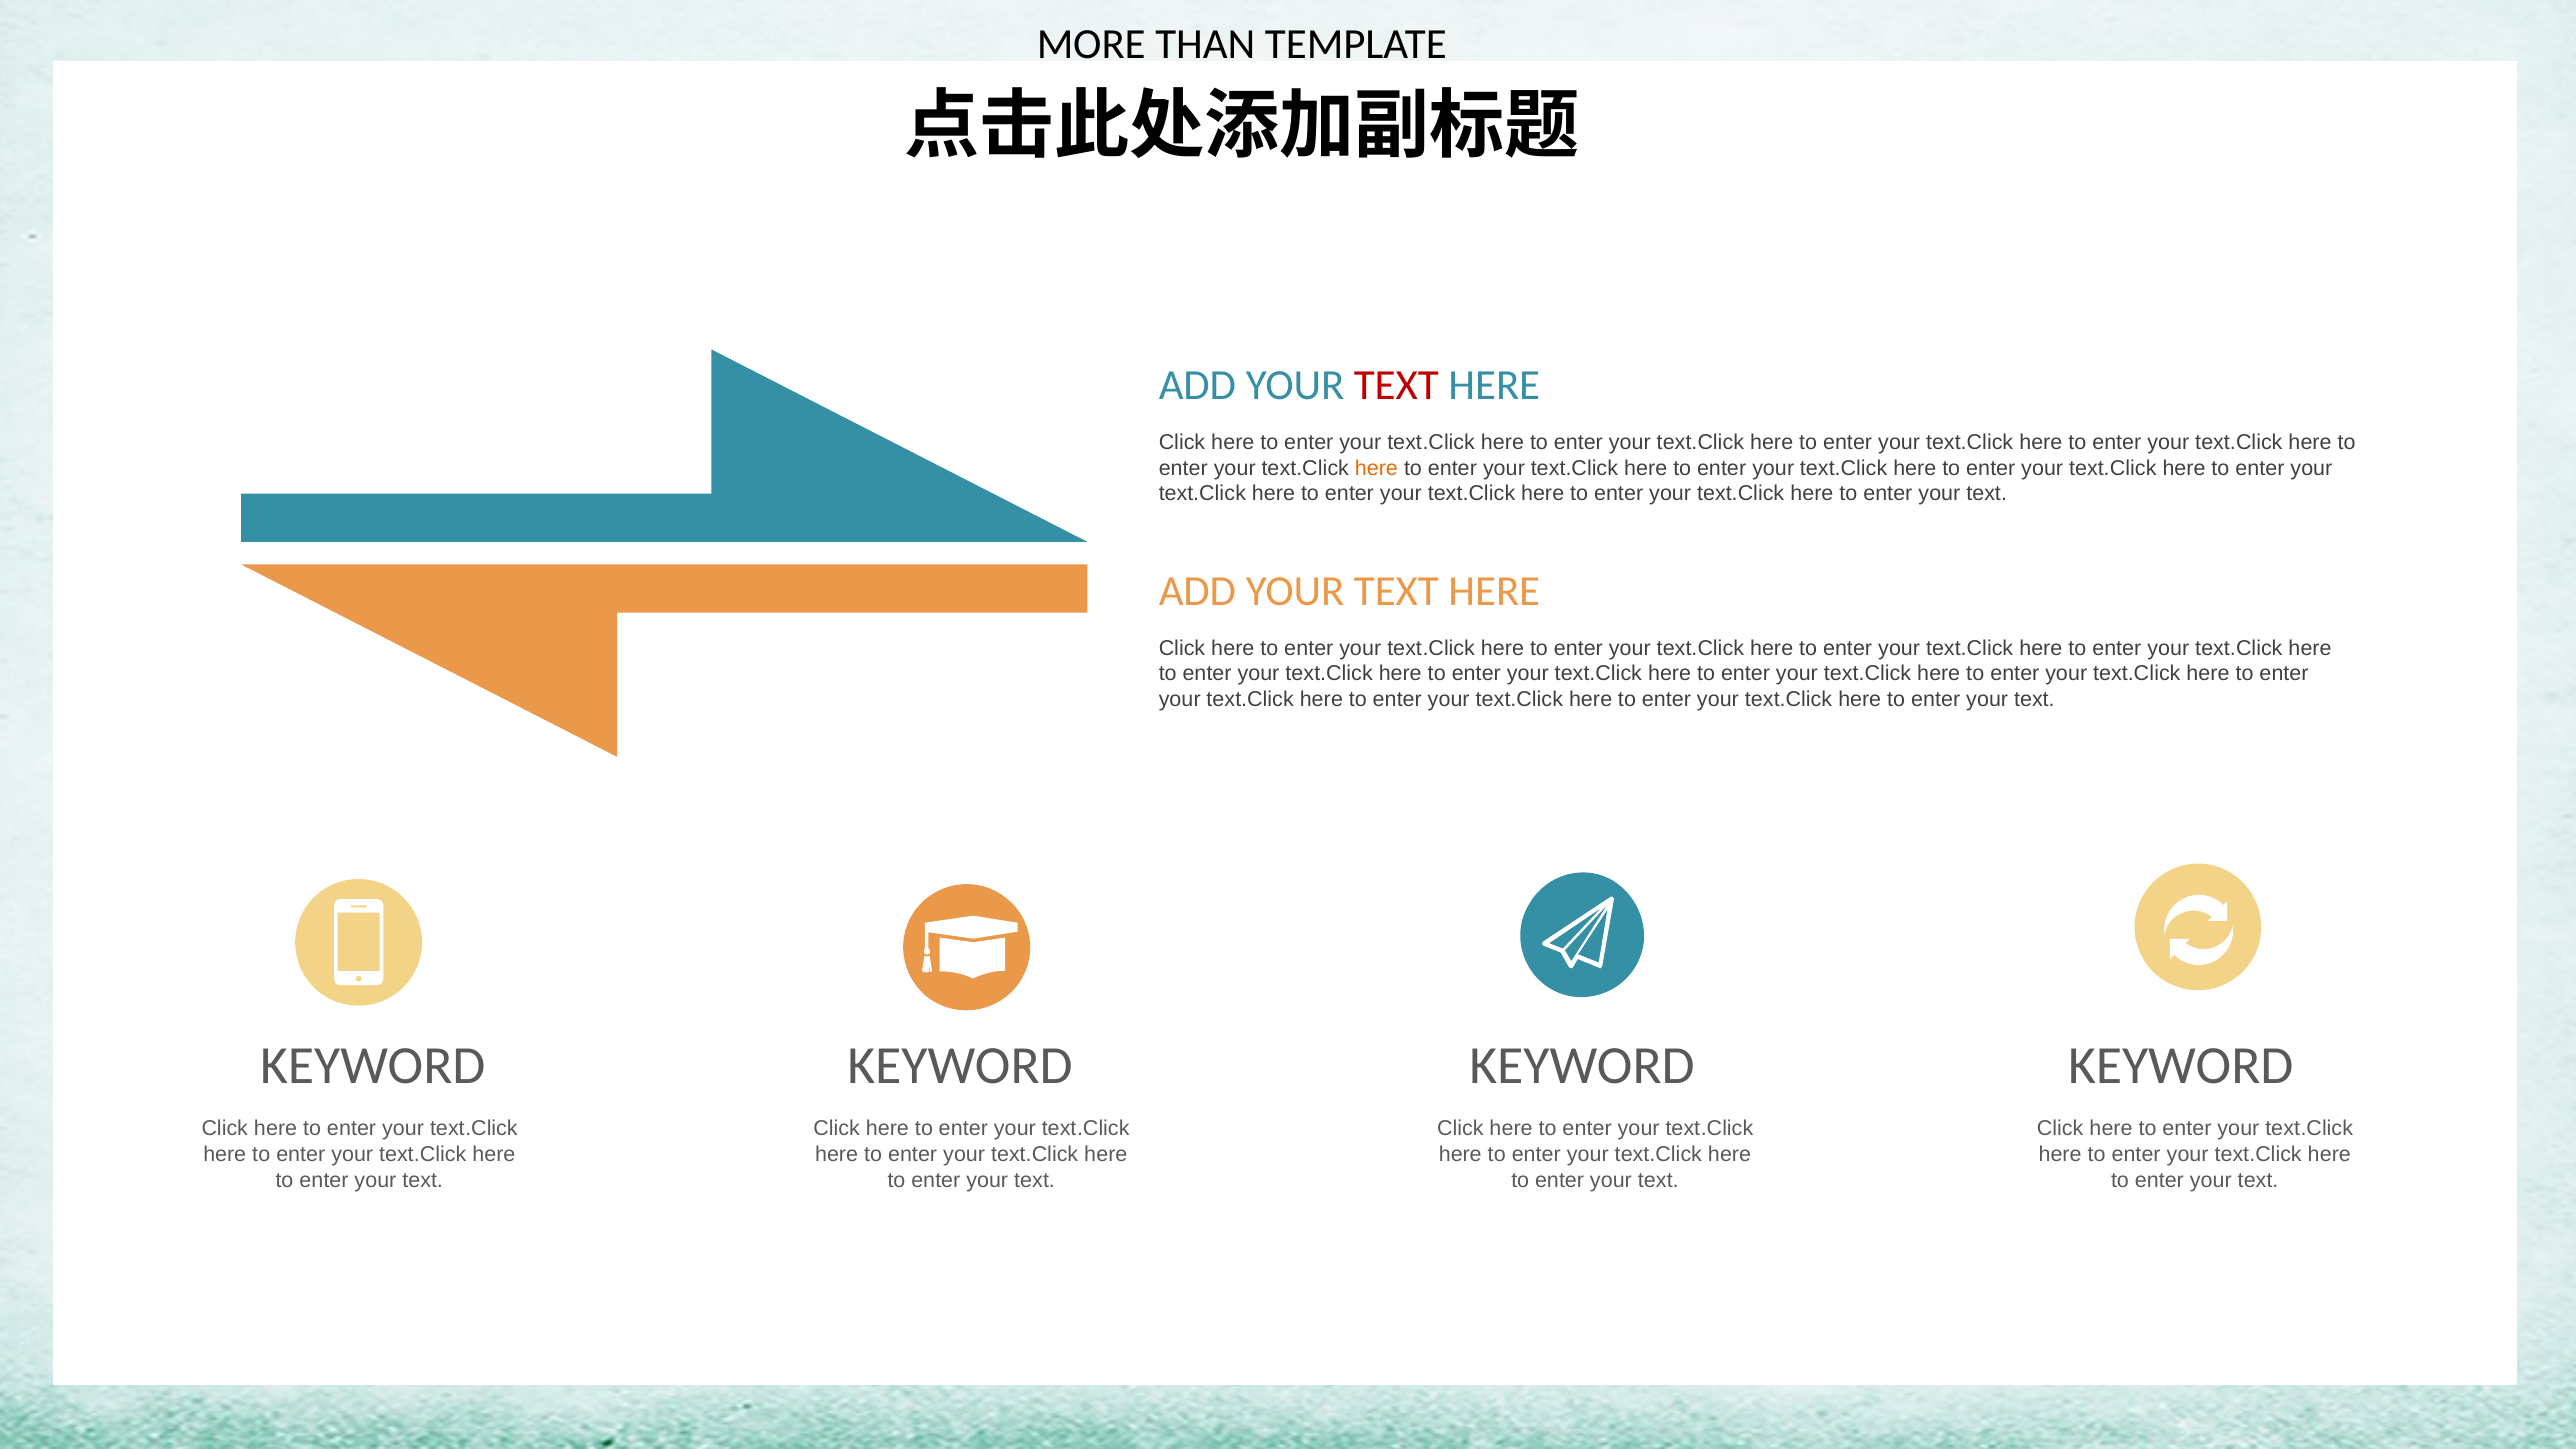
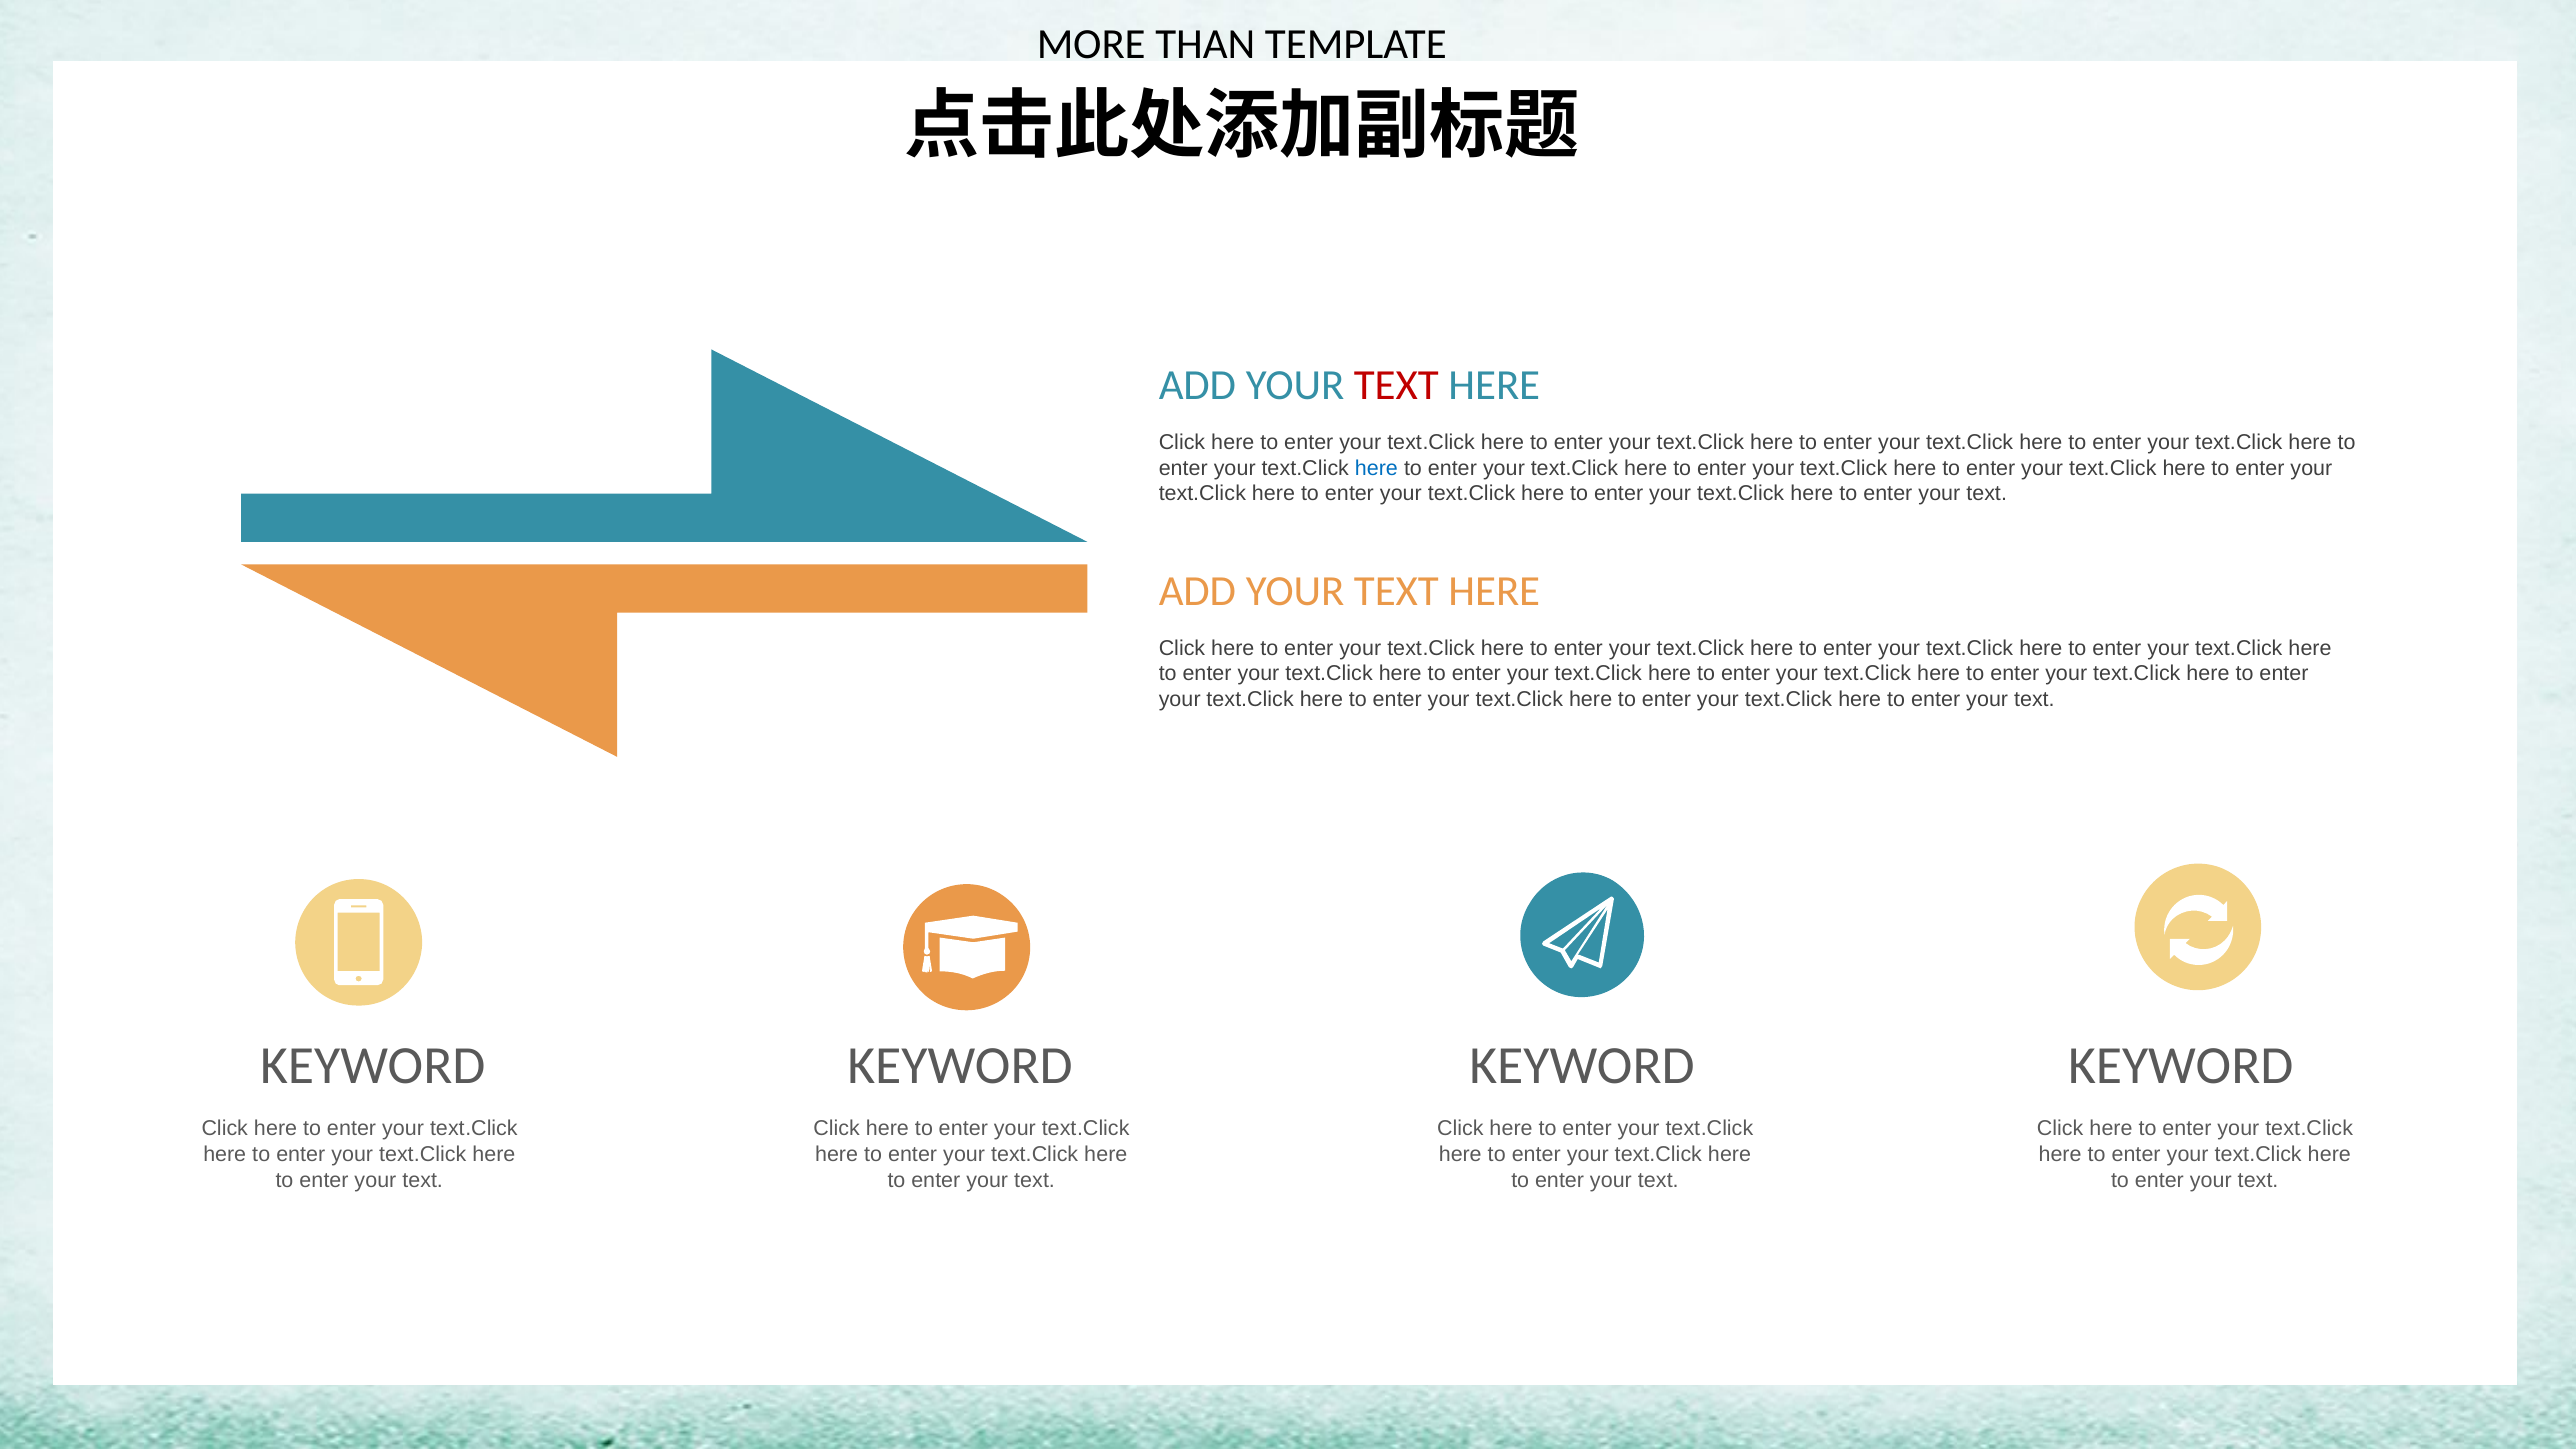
here colour: orange -> blue (1376, 468)
